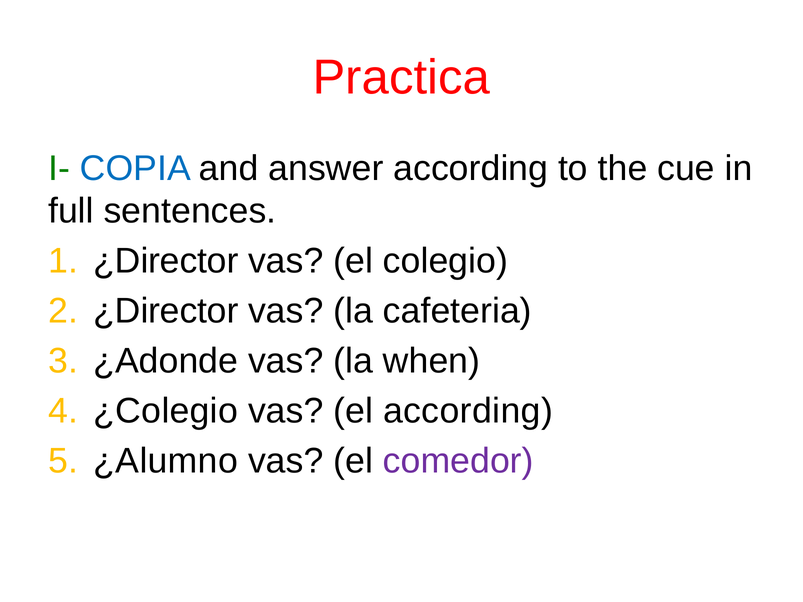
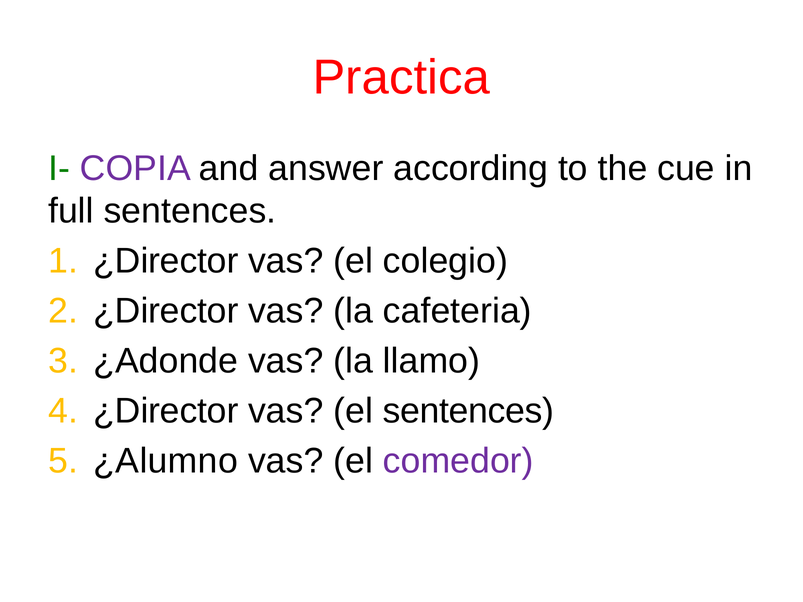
COPIA colour: blue -> purple (135, 168)
when: when -> llamo (432, 361)
¿Colegio: ¿Colegio -> ¿Director (166, 411)
el according: according -> sentences (468, 411)
